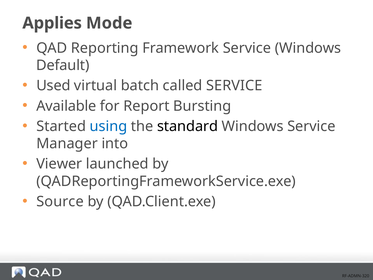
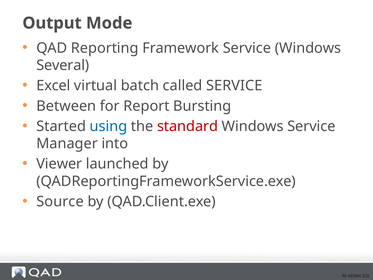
Applies: Applies -> Output (52, 23)
Default: Default -> Several (63, 65)
Used: Used -> Excel (53, 86)
Available: Available -> Between (66, 106)
standard colour: black -> red (187, 126)
